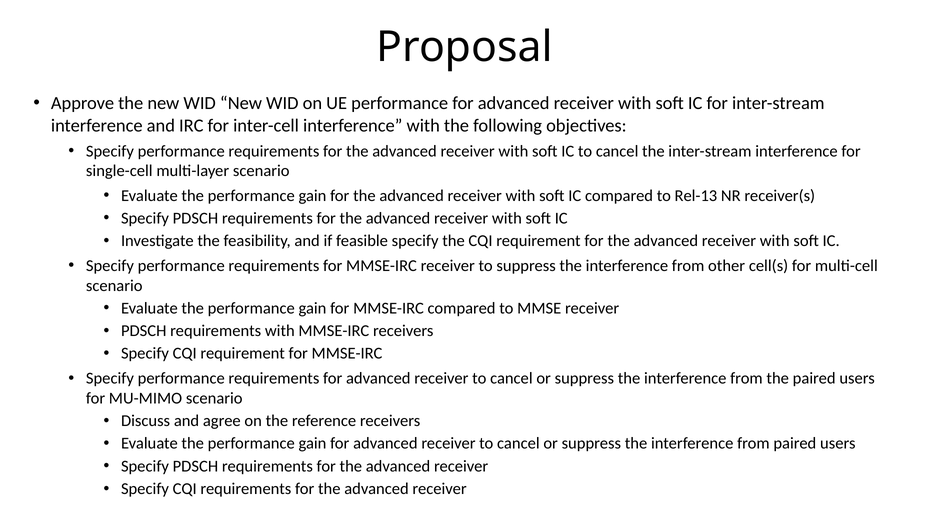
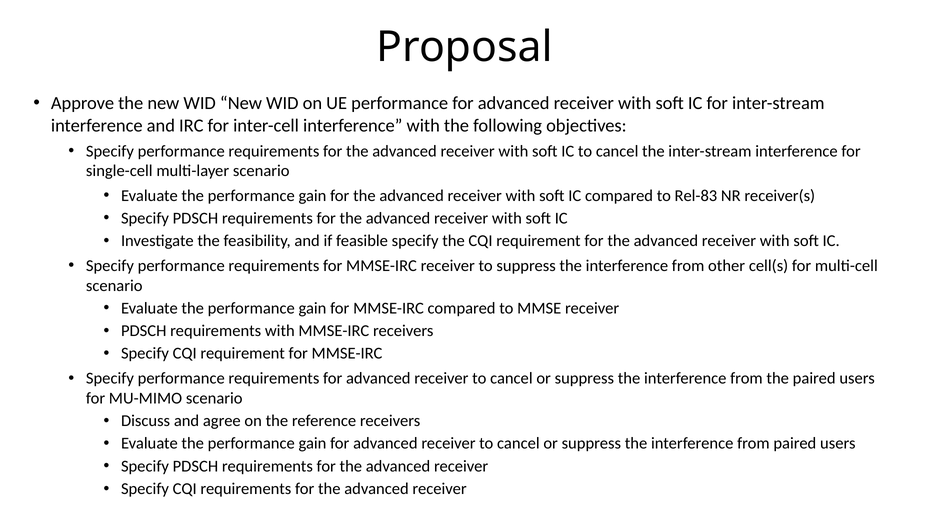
Rel-13: Rel-13 -> Rel-83 (696, 196)
